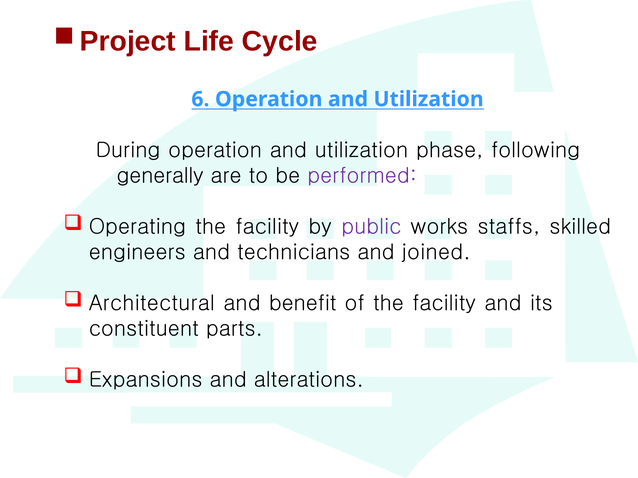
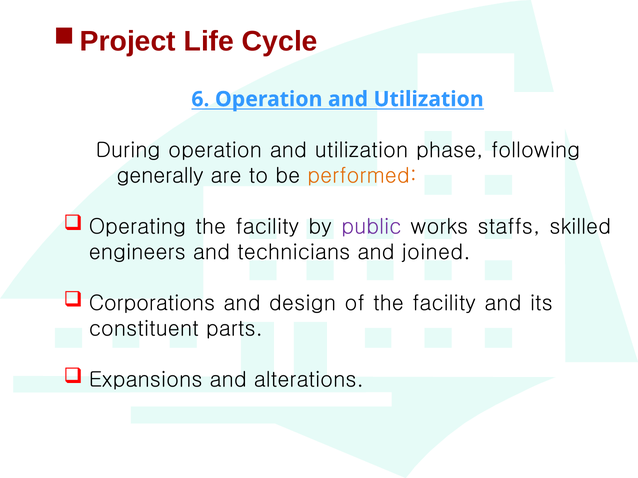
performed colour: purple -> orange (362, 176)
Architectural: Architectural -> Corporations (152, 303)
benefit: benefit -> design (303, 303)
